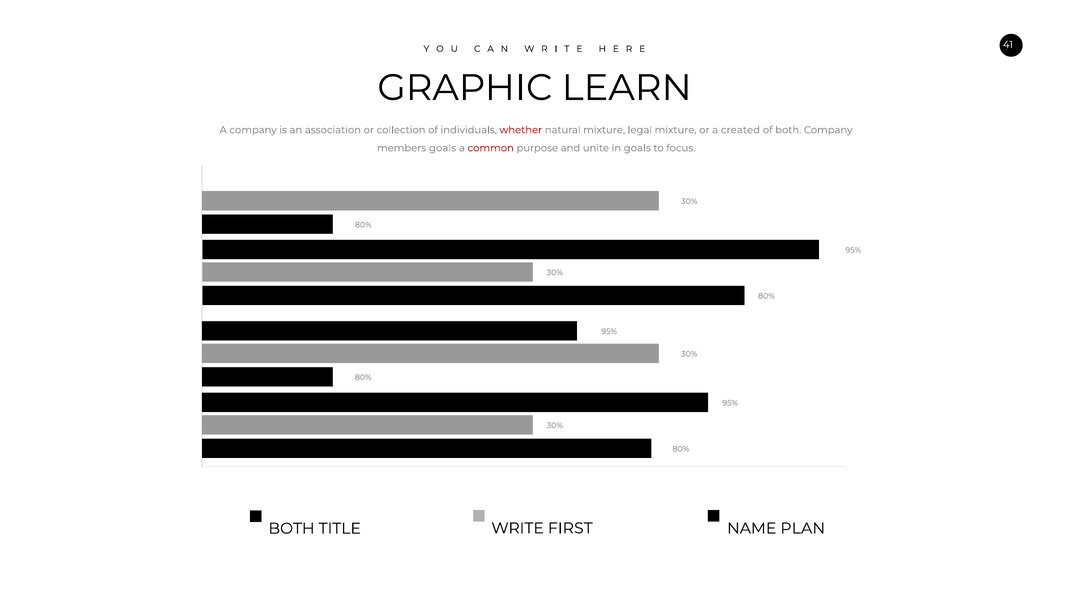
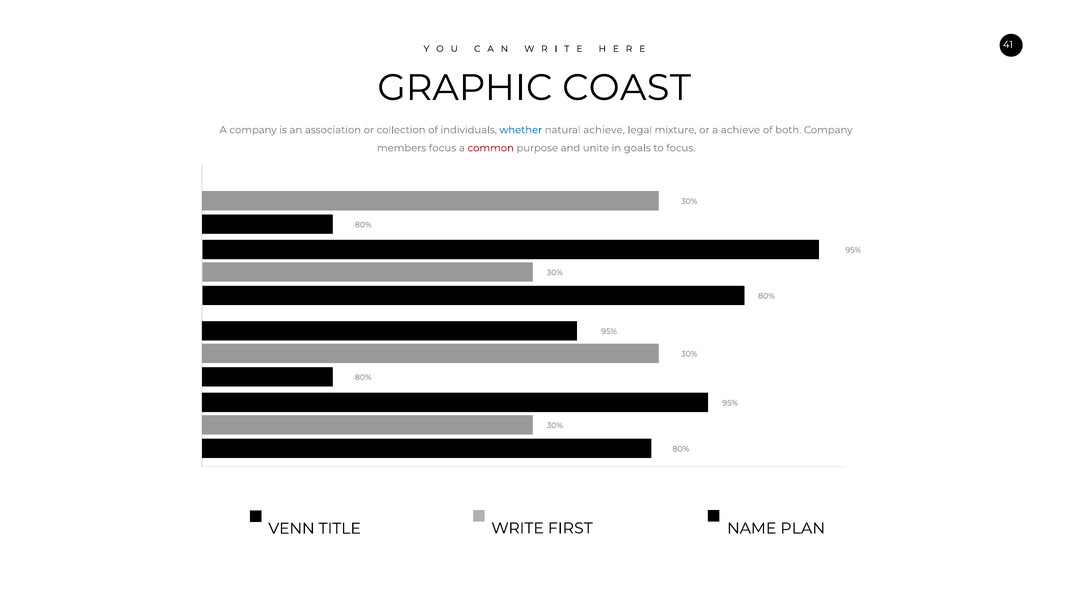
LEARN: LEARN -> COAST (627, 88)
whether colour: red -> blue (521, 130)
natural mixture: mixture -> achieve (604, 130)
a created: created -> achieve (740, 130)
members goals: goals -> focus (443, 148)
BOTH: BOTH -> VENN (292, 529)
